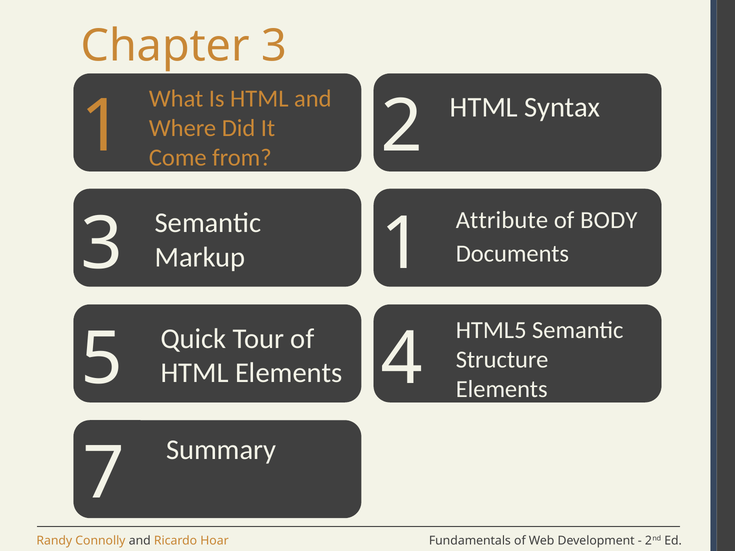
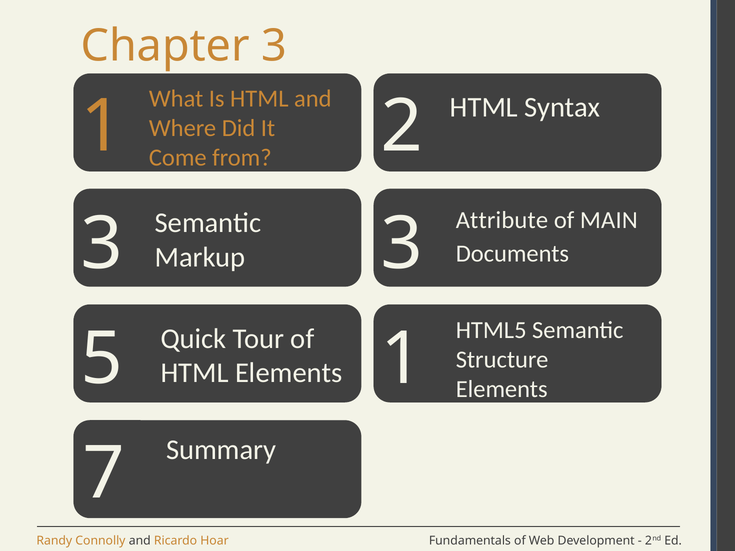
BODY: BODY -> MAIN (609, 220)
1: 1 -> 3 (402, 244)
5 4: 4 -> 1 (402, 359)
